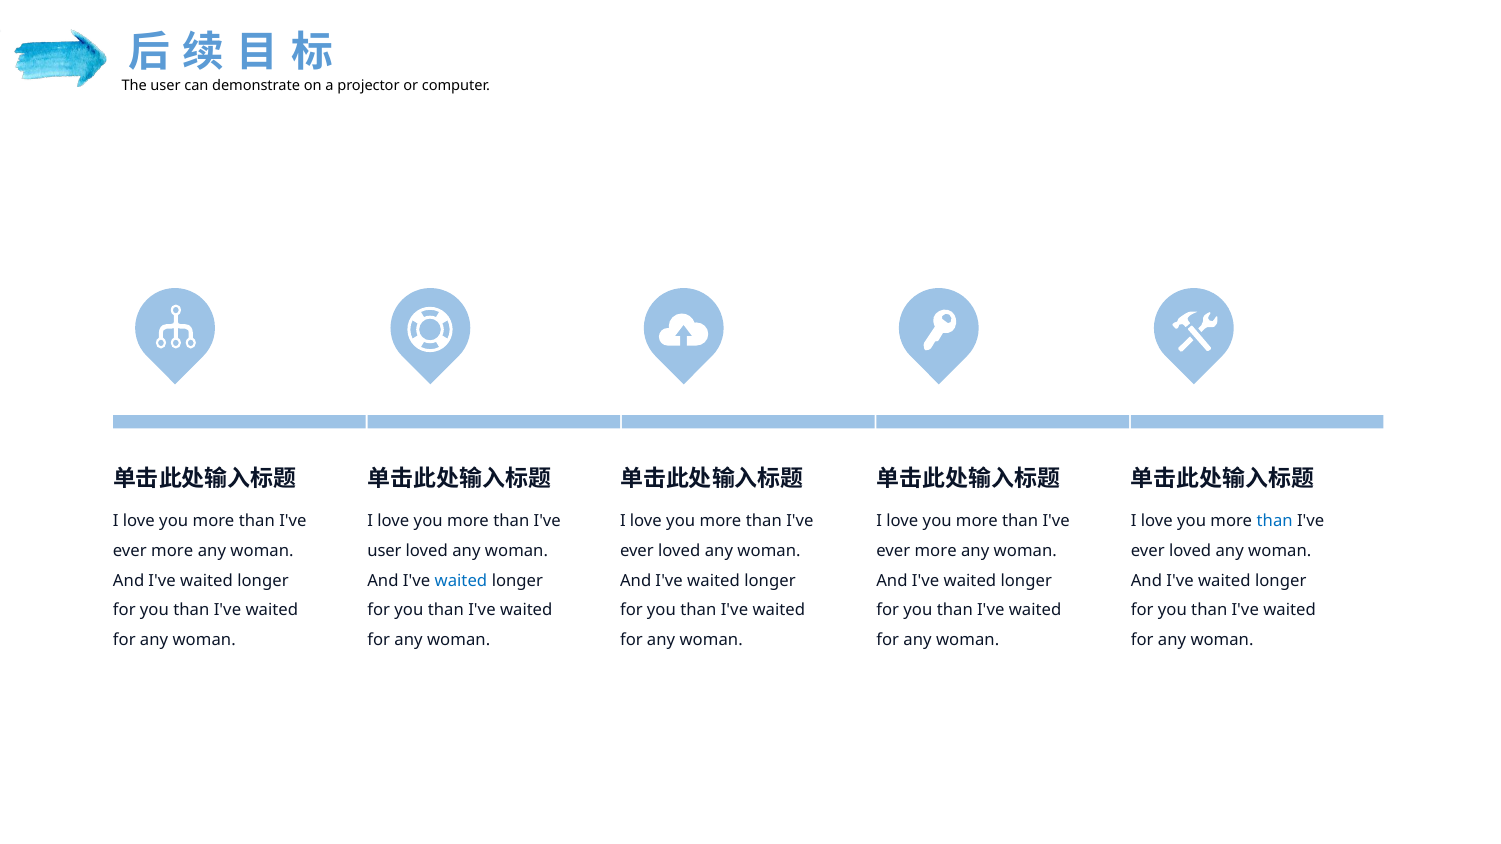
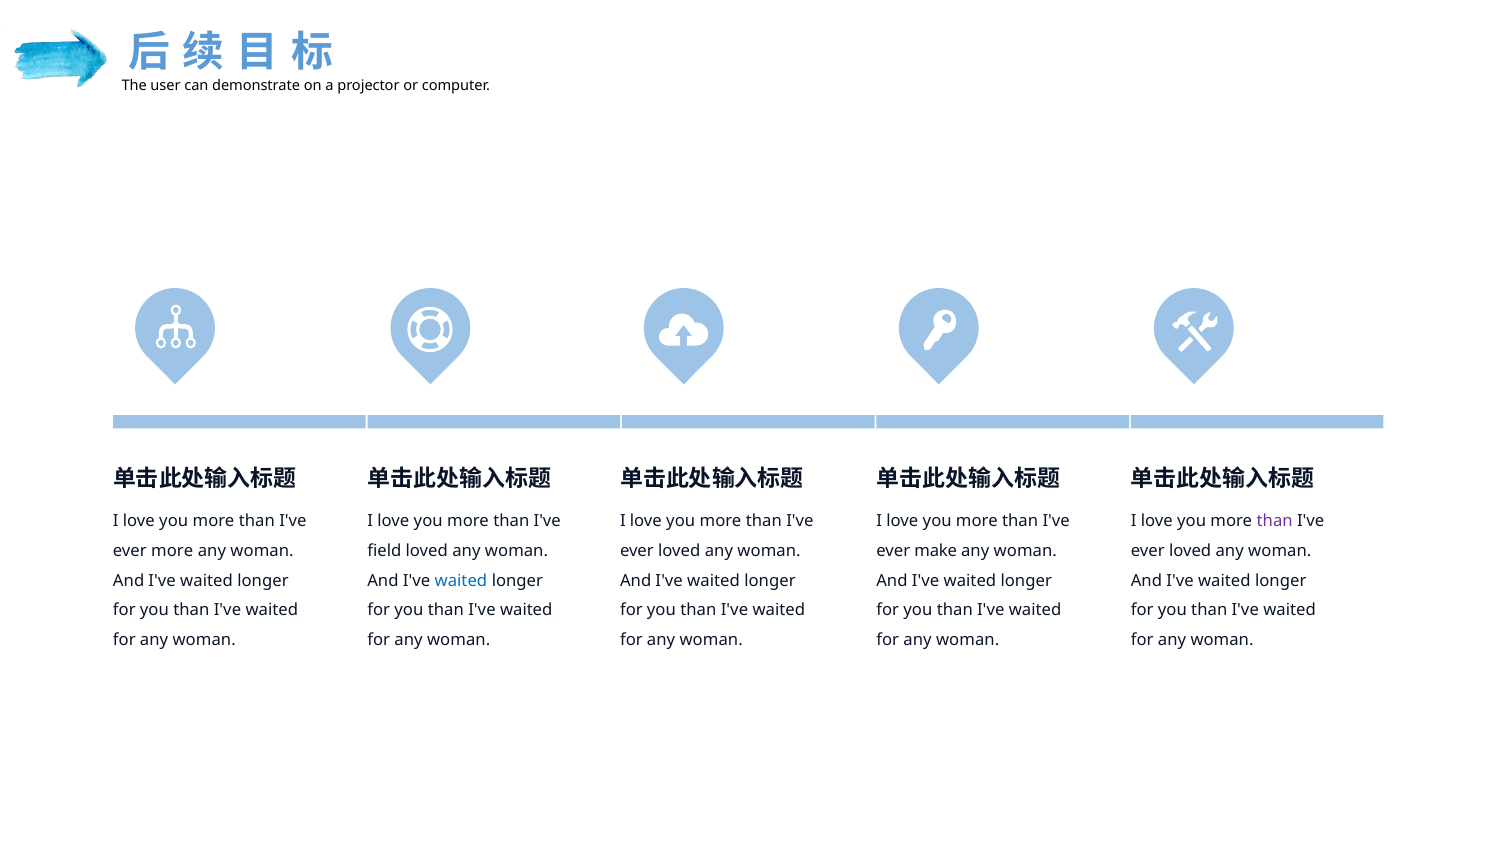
than colour: blue -> purple (1275, 521)
user: user -> field (384, 551)
more: more -> make (936, 551)
